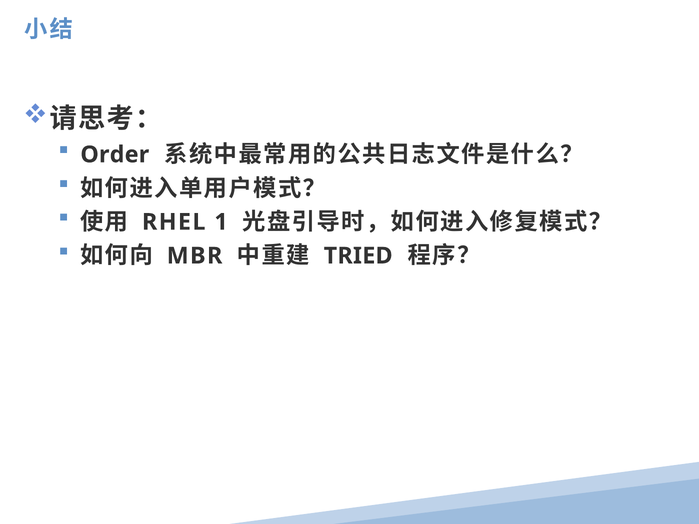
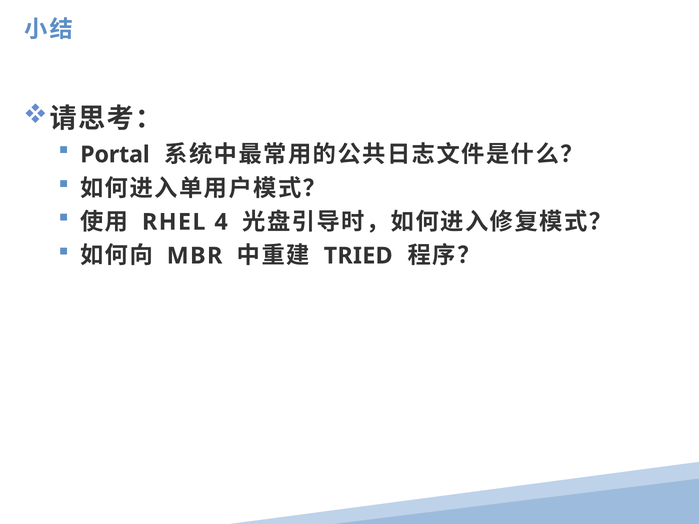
Order: Order -> Portal (115, 155)
1: 1 -> 4 (221, 222)
